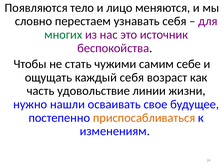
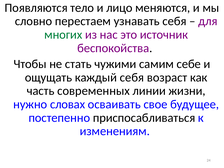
удовольствие: удовольствие -> современных (93, 91)
нашли: нашли -> словах (68, 104)
приспосабливаться colour: orange -> black (144, 118)
